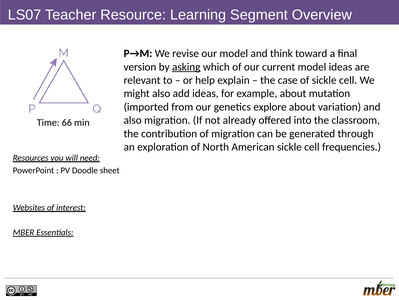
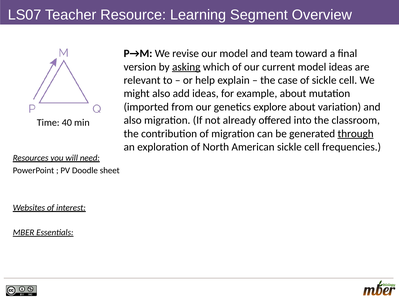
think: think -> team (281, 53)
66: 66 -> 40 (67, 122)
through underline: none -> present (356, 133)
